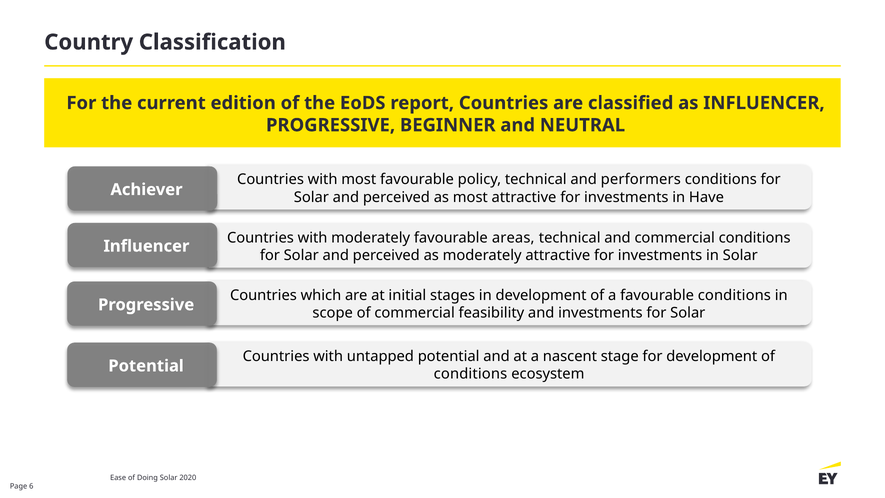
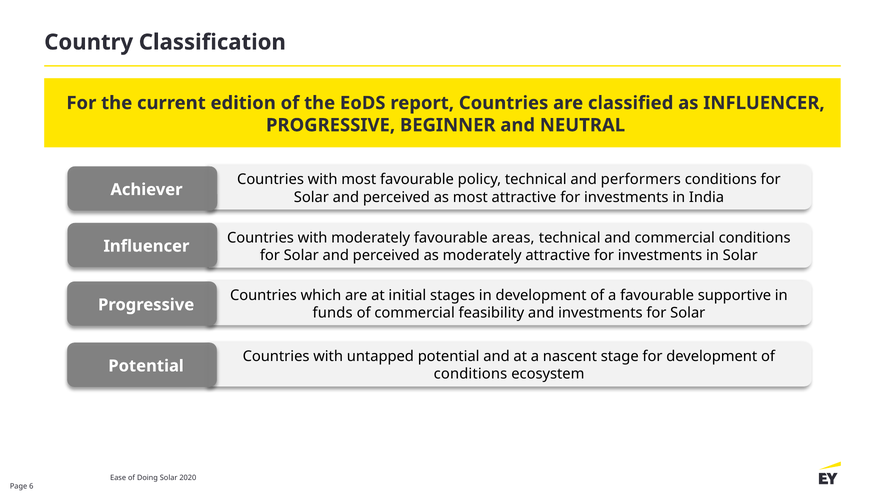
Have: Have -> India (707, 197)
favourable conditions: conditions -> supportive (734, 295)
scope: scope -> funds (333, 313)
